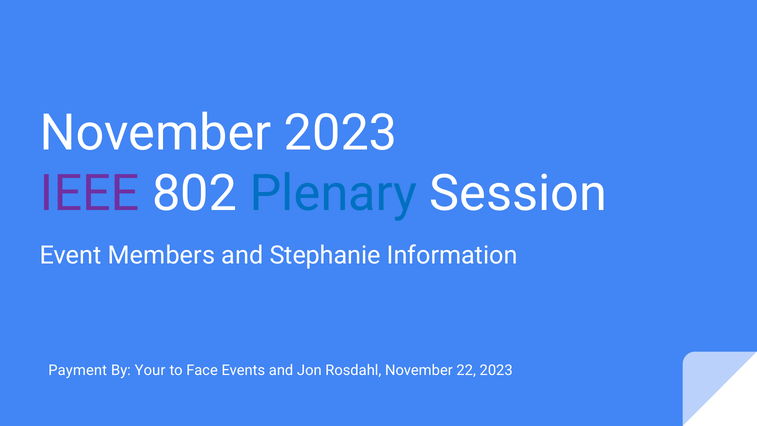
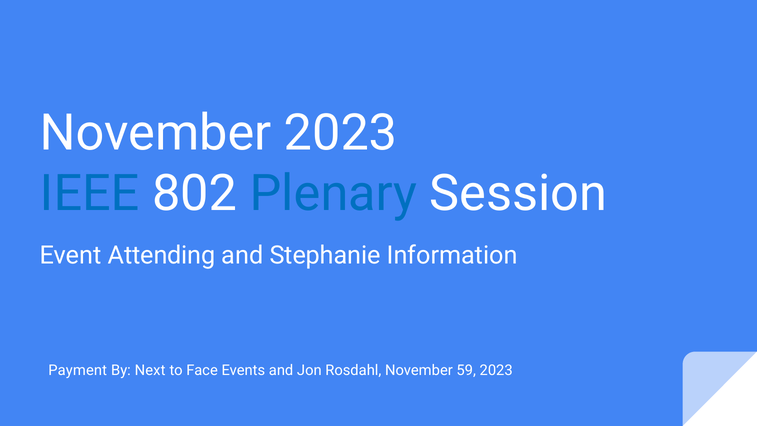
IEEE colour: purple -> blue (90, 194)
Members: Members -> Attending (162, 255)
Your: Your -> Next (150, 370)
22: 22 -> 59 (466, 370)
